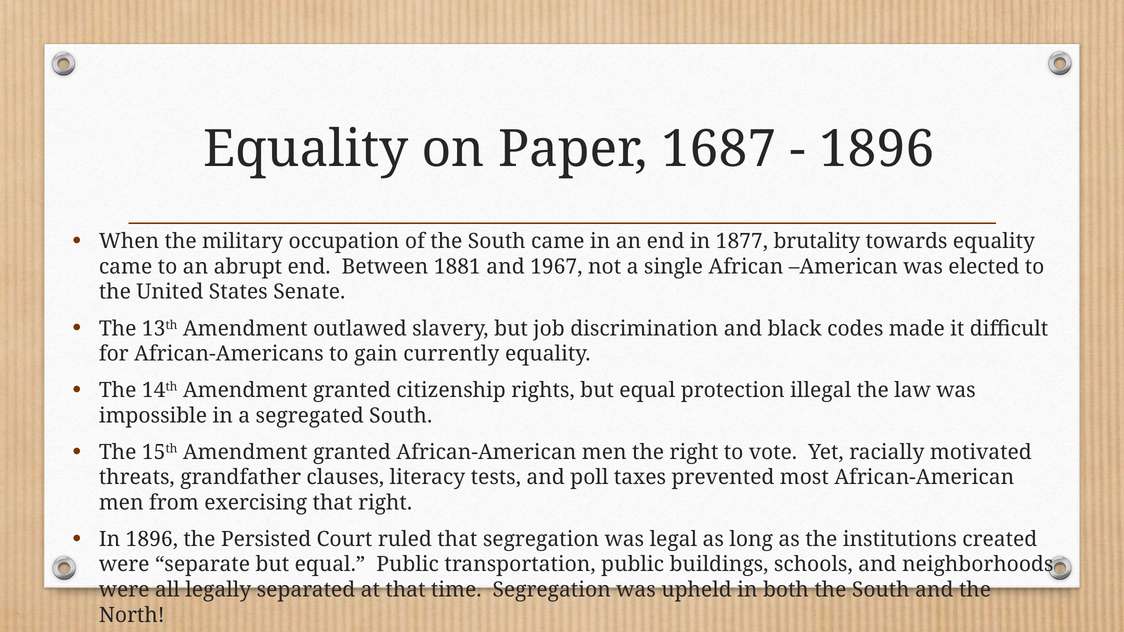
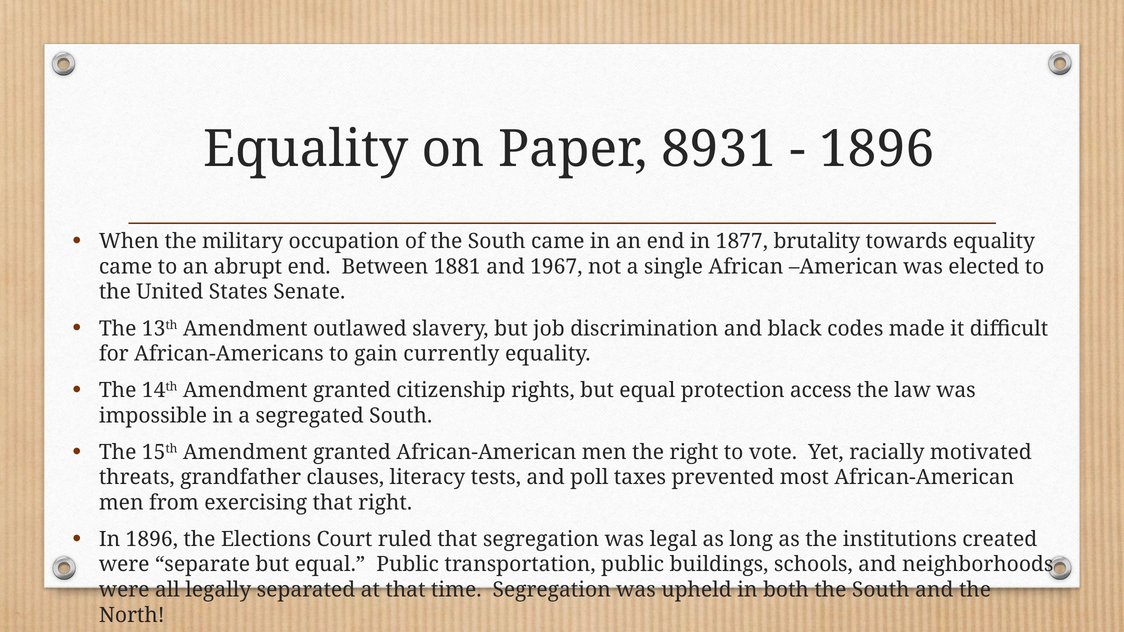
1687: 1687 -> 8931 (719, 149)
illegal: illegal -> access (821, 391)
Persisted: Persisted -> Elections (266, 539)
